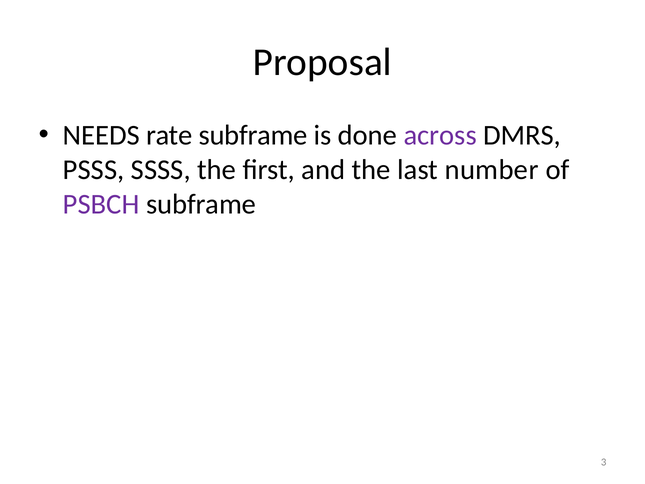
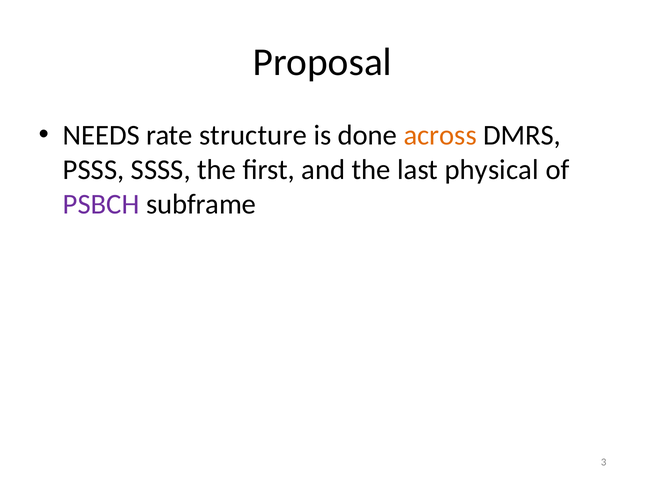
rate subframe: subframe -> structure (253, 135)
across colour: purple -> orange (440, 135)
number: number -> physical (492, 170)
